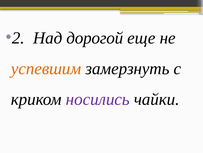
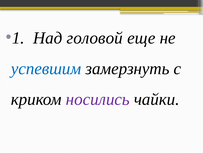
2: 2 -> 1 (18, 38)
дорогой: дорогой -> головой (95, 38)
успевшим colour: orange -> blue (46, 68)
